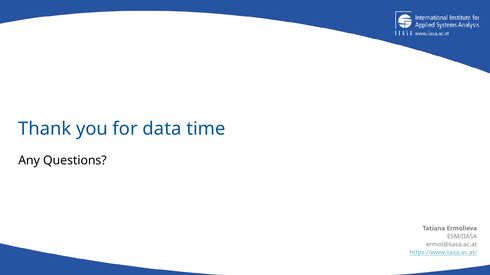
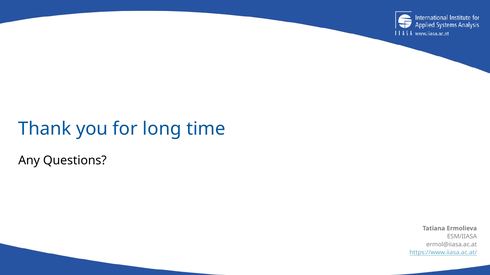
data: data -> long (162, 129)
